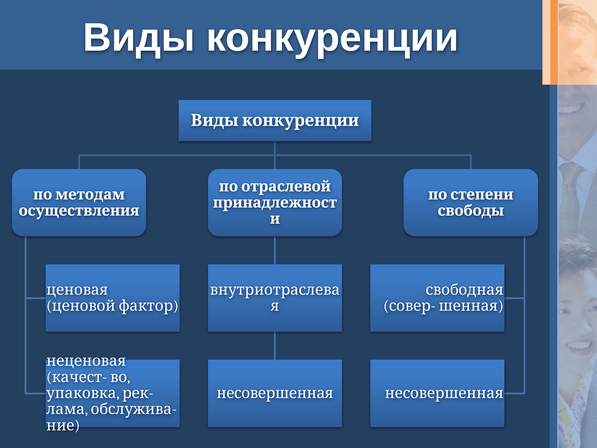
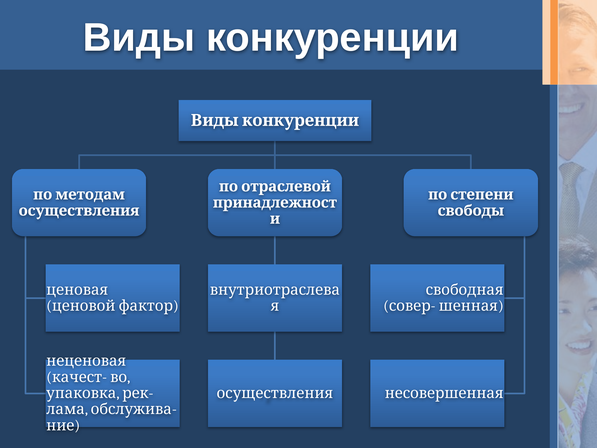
несовершенная: несовершенная -> осуществления (275, 393)
